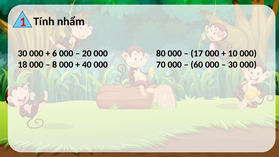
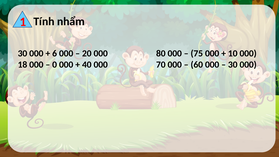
17: 17 -> 75 (197, 53)
8: 8 -> 0 (55, 65)
